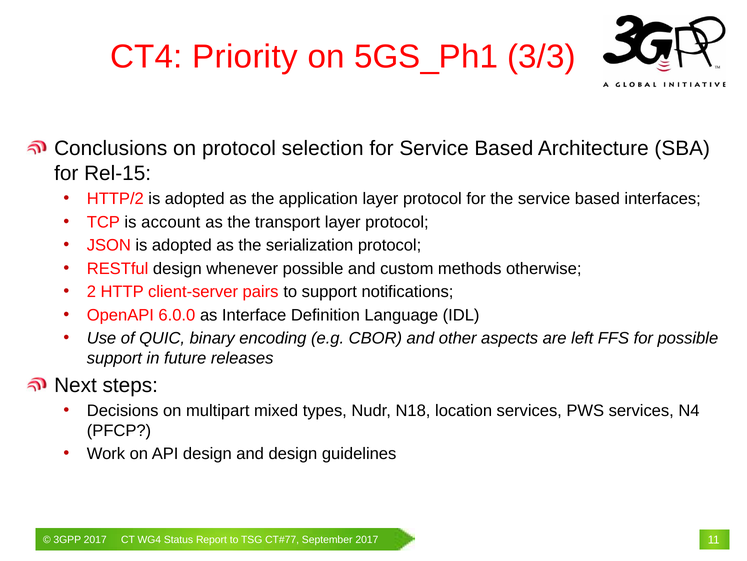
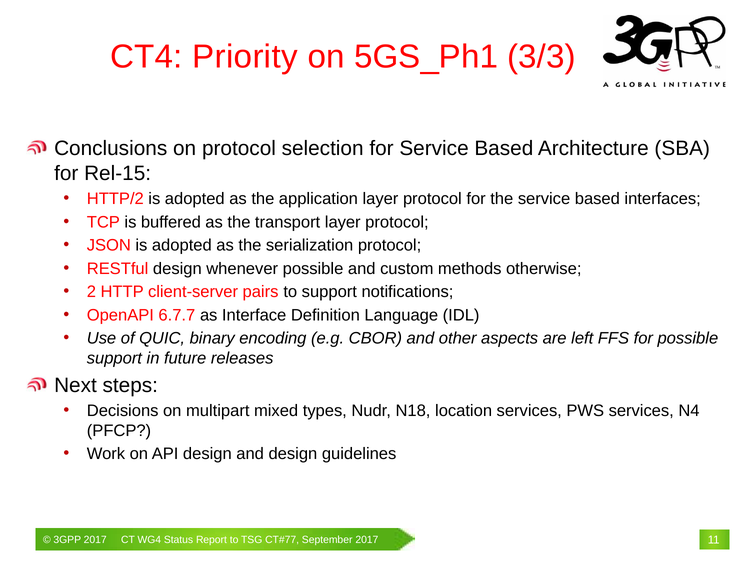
account: account -> buffered (171, 222)
6.0.0: 6.0.0 -> 6.7.7 (177, 315)
